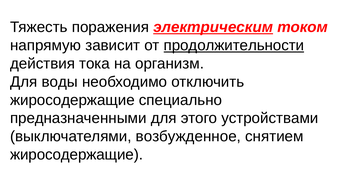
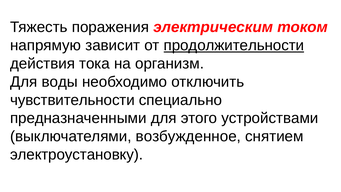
электрическим underline: present -> none (213, 27)
жиросодержащие: жиросодержащие -> чувствительности (72, 100)
жиросодержащие: жиросодержащие -> электроустановку (77, 155)
